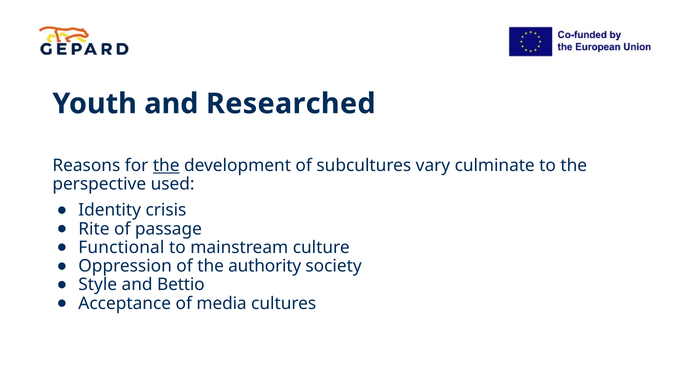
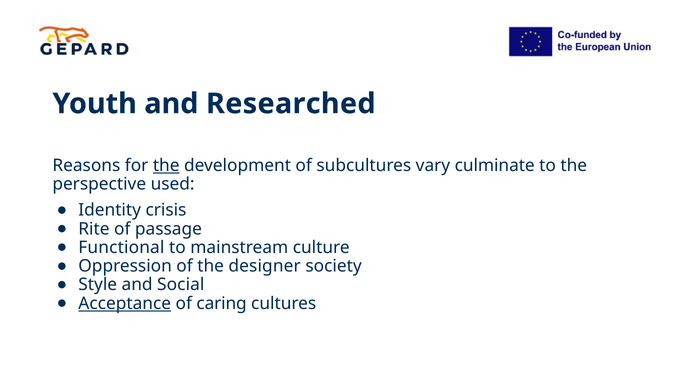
authority: authority -> designer (265, 266)
Bettio: Bettio -> Social (181, 285)
Acceptance underline: none -> present (125, 304)
media: media -> caring (222, 304)
